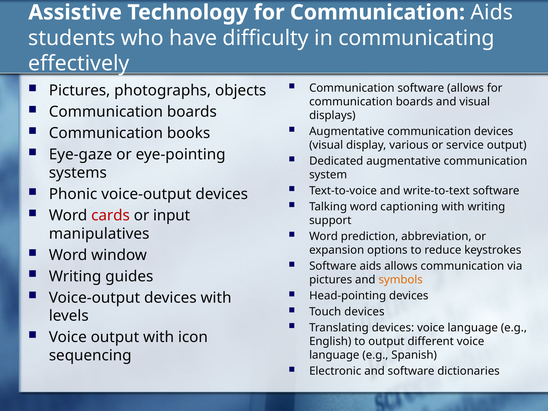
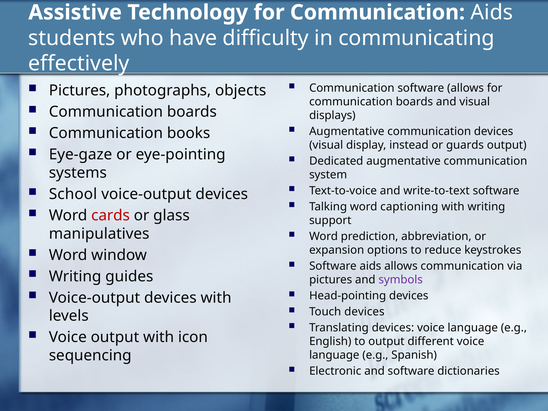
various: various -> instead (409, 145)
service: service -> guards (465, 145)
Phonic: Phonic -> School (73, 194)
input: input -> glass (171, 215)
symbols colour: orange -> purple (401, 280)
